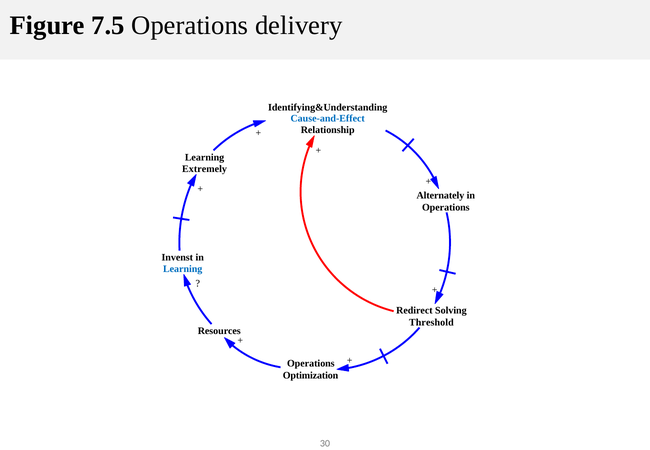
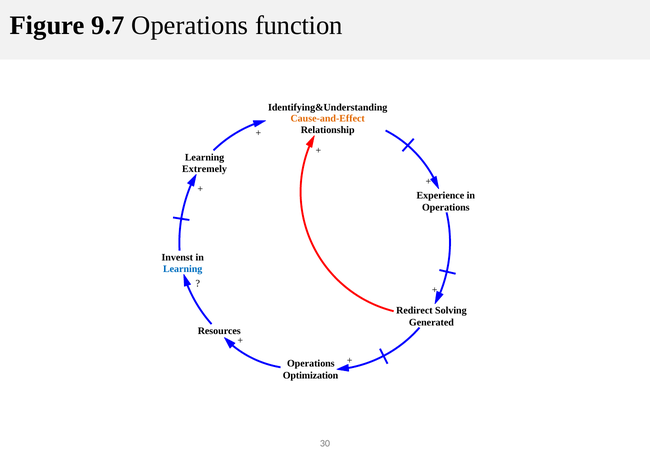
7.5: 7.5 -> 9.7 (108, 25)
delivery: delivery -> function (299, 25)
Cause-and-Effect colour: blue -> orange (328, 119)
Alternately: Alternately -> Experience (440, 195)
Threshold: Threshold -> Generated (431, 322)
